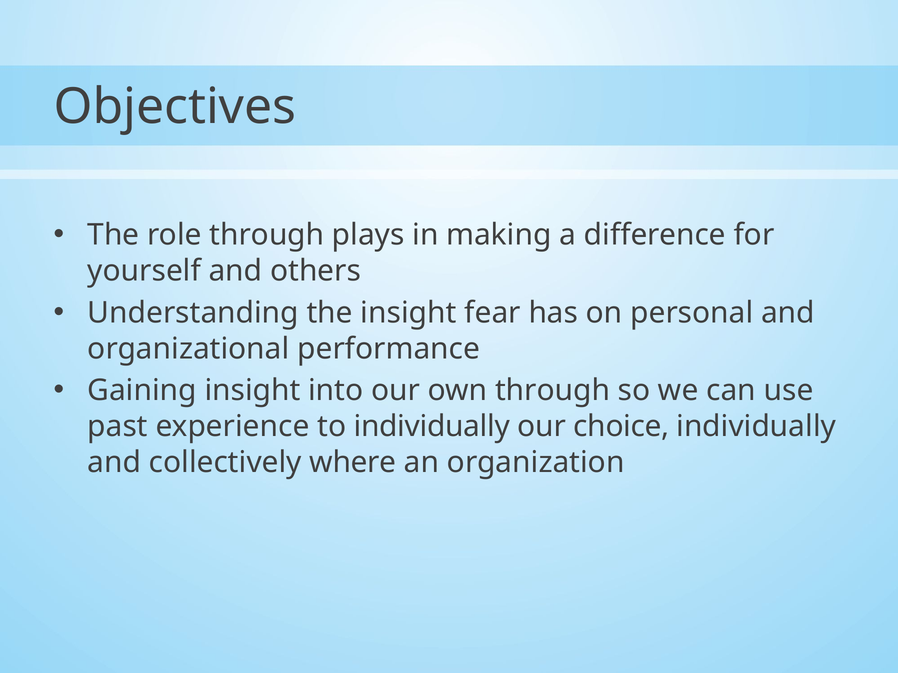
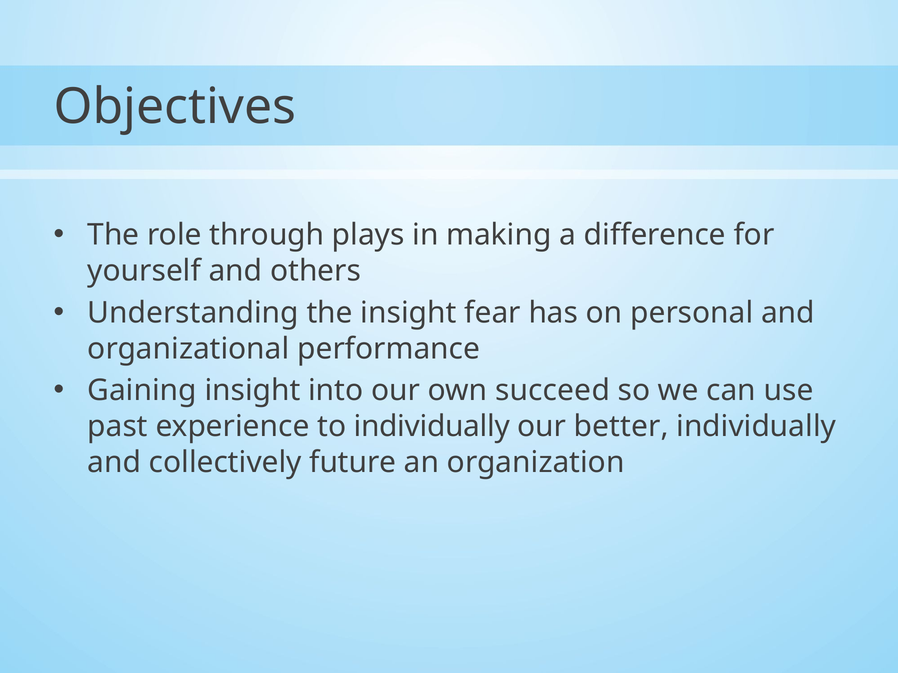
own through: through -> succeed (553, 391)
choice: choice -> better (621, 427)
where: where -> future (353, 463)
